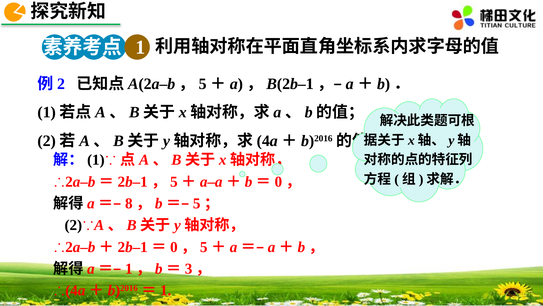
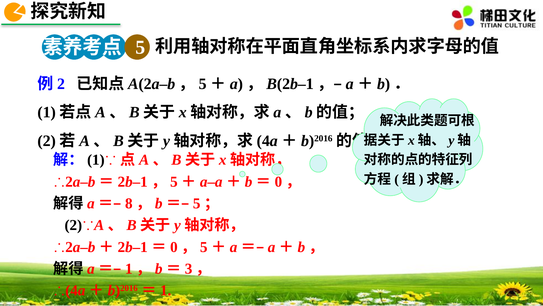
1: 1 -> 5 (140, 47)
